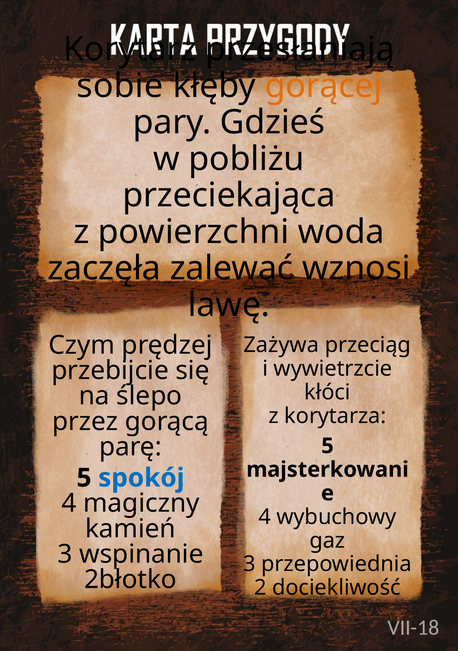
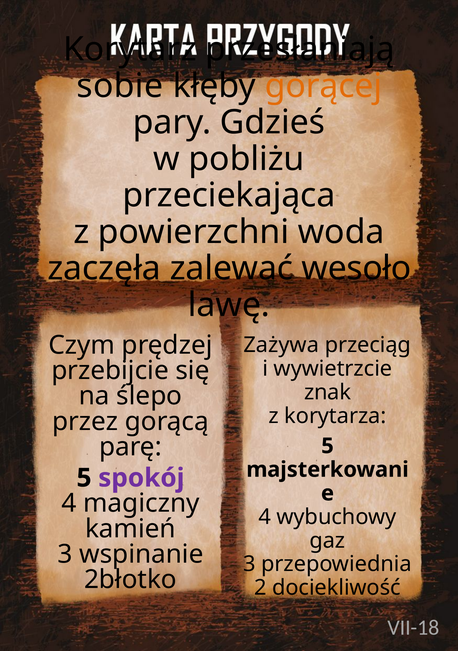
wznosi: wznosi -> wesoło (356, 268)
kłóci: kłóci -> znak (328, 392)
spokój colour: blue -> purple (141, 478)
